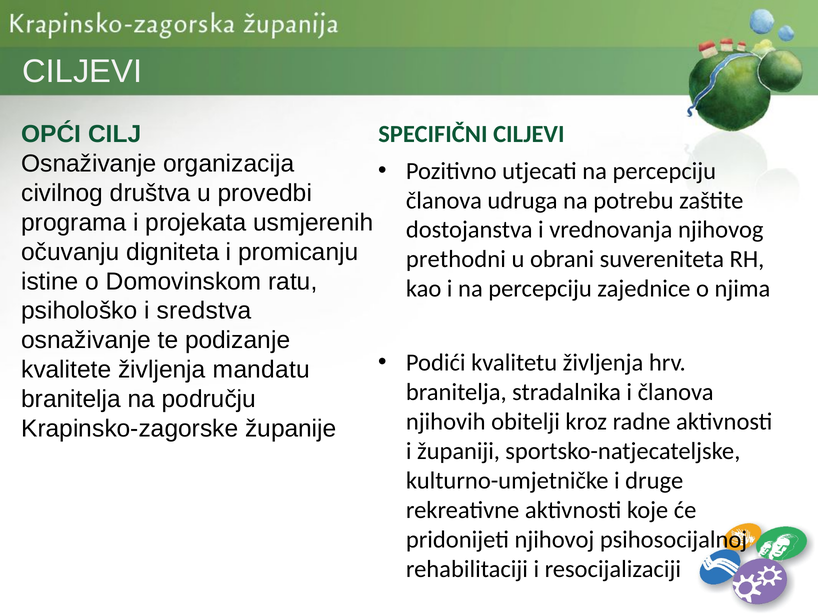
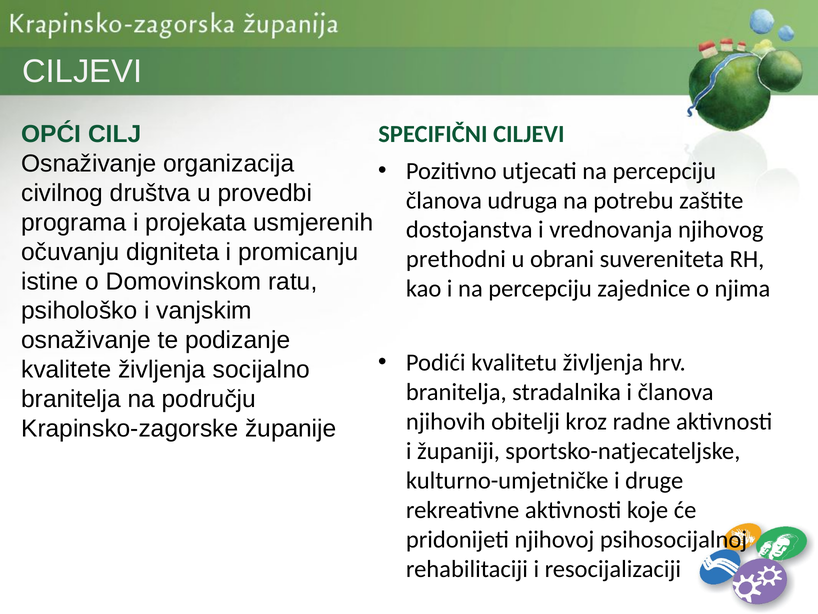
sredstva: sredstva -> vanjskim (204, 311)
mandatu: mandatu -> socijalno (261, 370)
